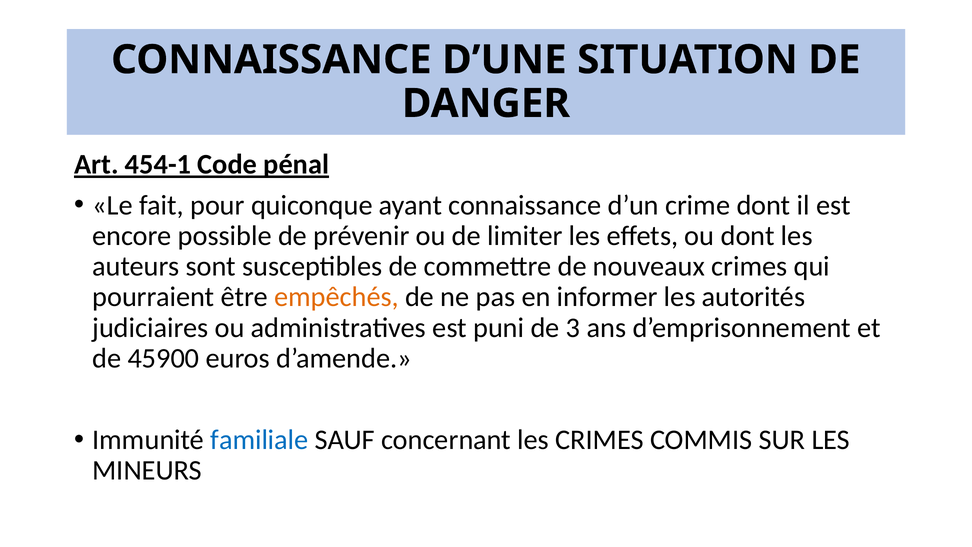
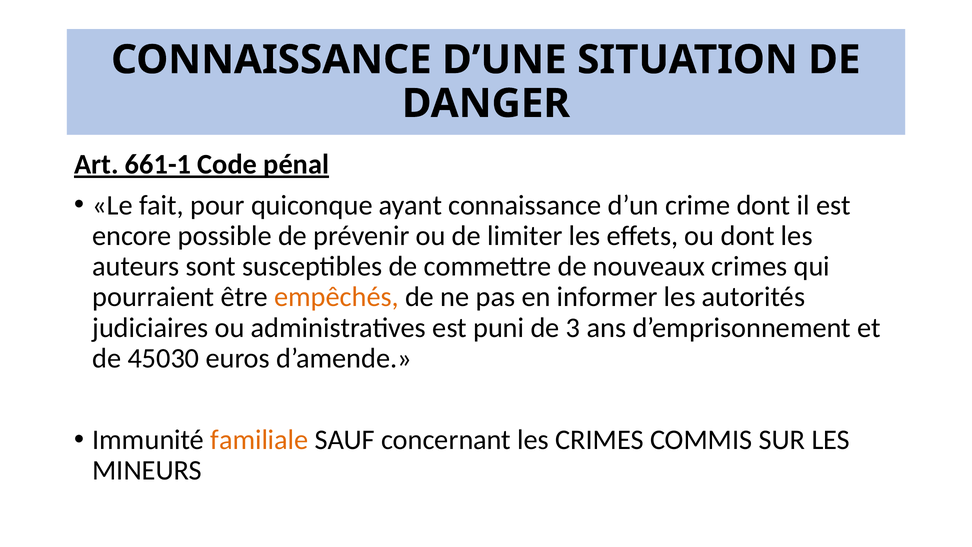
454-1: 454-1 -> 661-1 (158, 164)
45900: 45900 -> 45030 (163, 358)
familiale colour: blue -> orange (259, 440)
